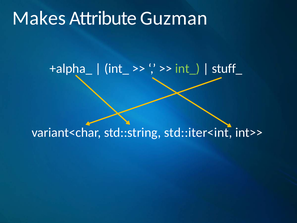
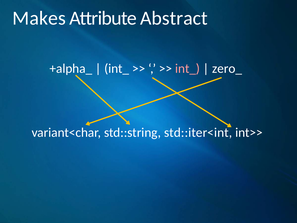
Guzman: Guzman -> Abstract (174, 18)
int_ colour: light green -> pink (188, 69)
stuff_: stuff_ -> zero_ (227, 69)
